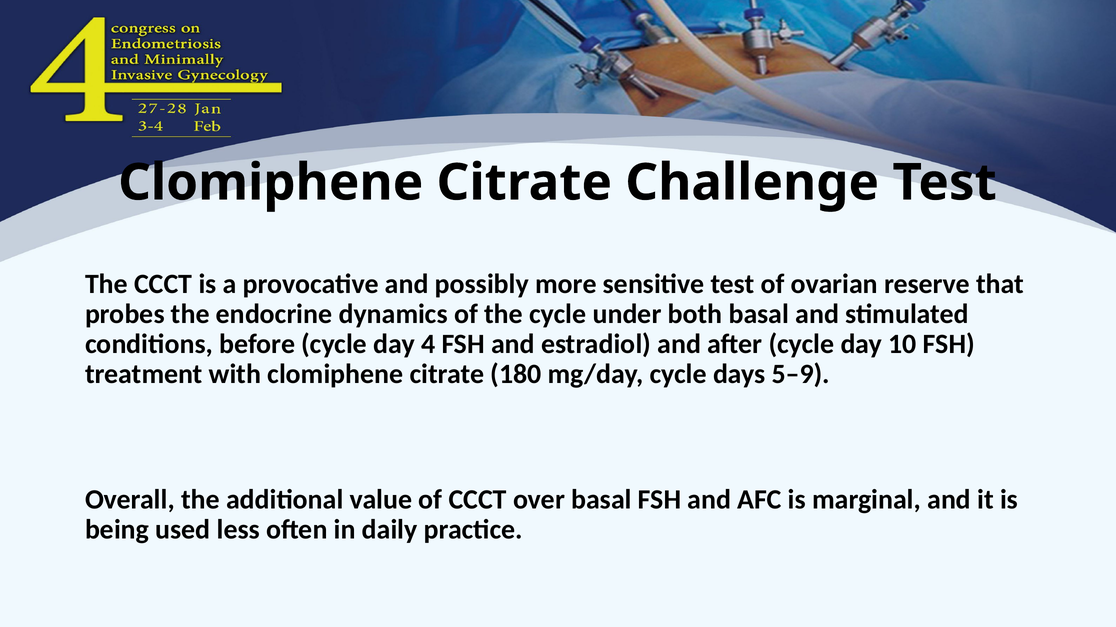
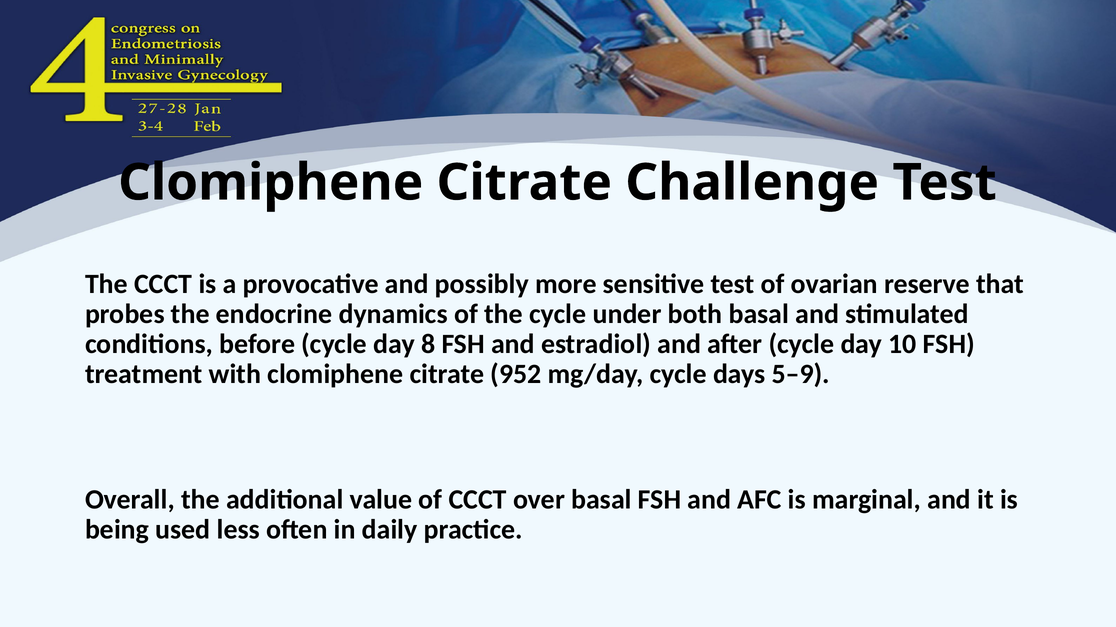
4: 4 -> 8 (428, 345)
180: 180 -> 952 (516, 375)
